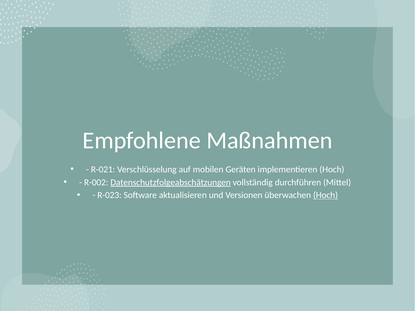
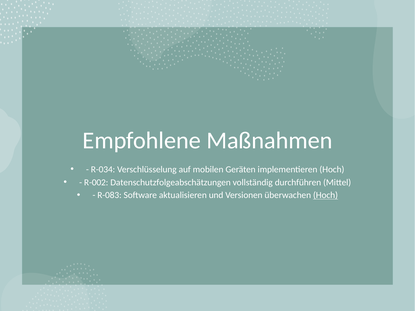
R-021: R-021 -> R-034 (103, 170)
Datenschutzfolgeabschätzungen underline: present -> none (171, 182)
R-023: R-023 -> R-083 (109, 195)
